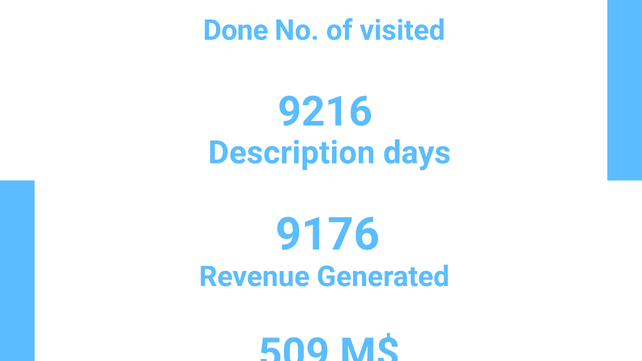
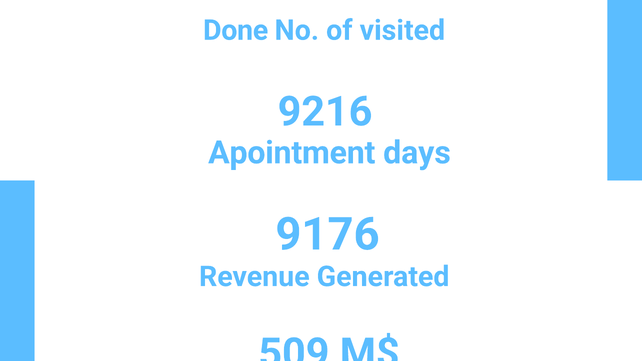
Description: Description -> Apointment (292, 153)
